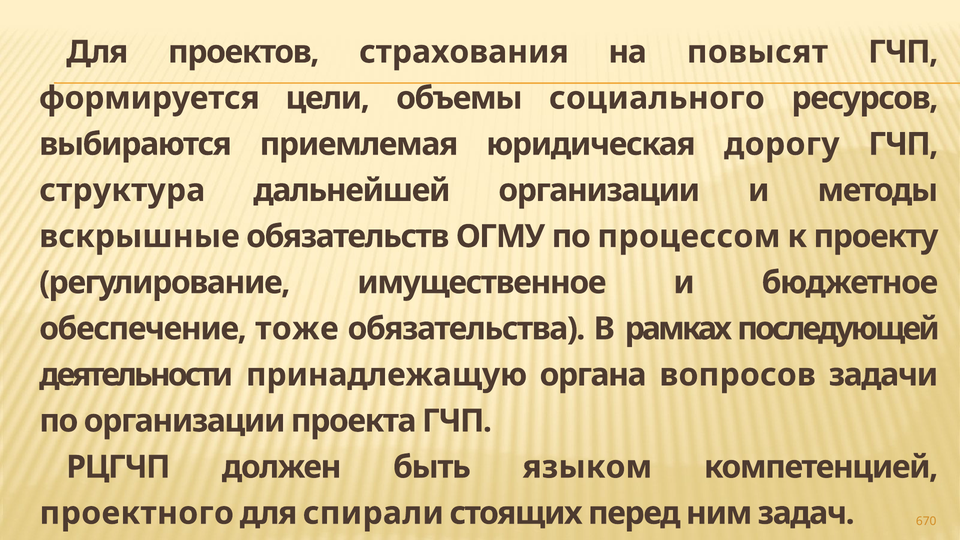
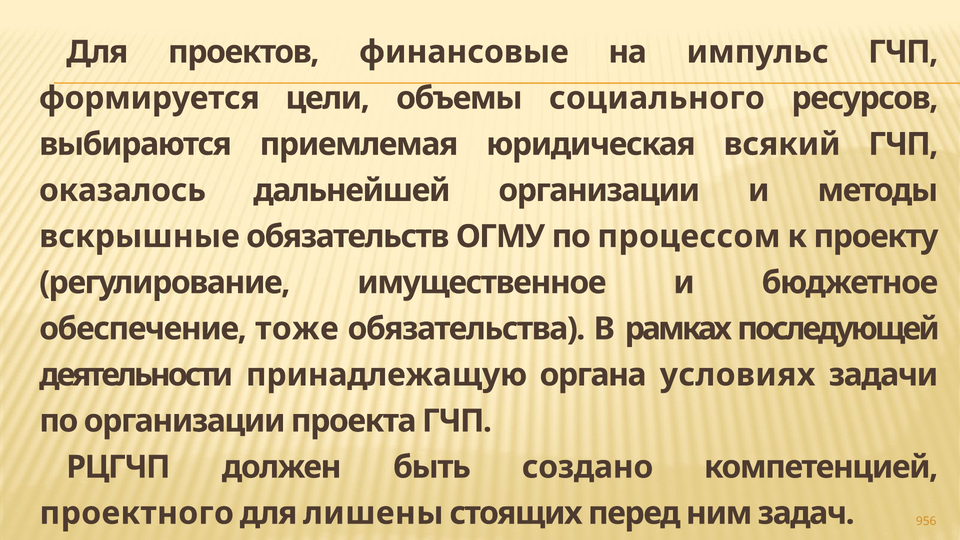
страхования: страхования -> финансовые (464, 52)
повысят: повысят -> импульс (758, 52)
дорогу: дорогу -> всякий (782, 144)
структура: структура -> оказалось (123, 190)
вопросов: вопросов -> условиях (738, 375)
языком: языком -> создано (588, 467)
спирали: спирали -> лишены (373, 513)
670: 670 -> 956 (926, 521)
